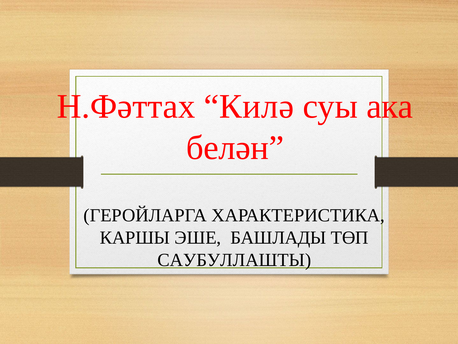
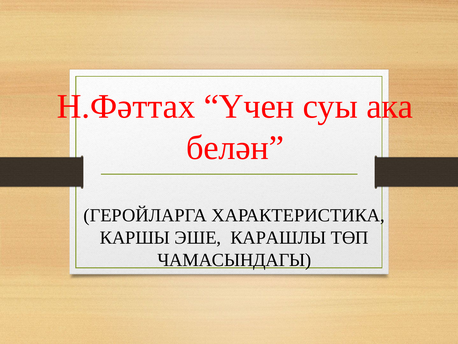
Килә: Килә -> Үчен (249, 106)
БАШЛАДЫ: БАШЛАДЫ -> КАРАШЛЫ (278, 237)
САУБУЛЛАШТЫ: САУБУЛЛАШТЫ -> ЧАМАСЫНДАГЫ (234, 260)
